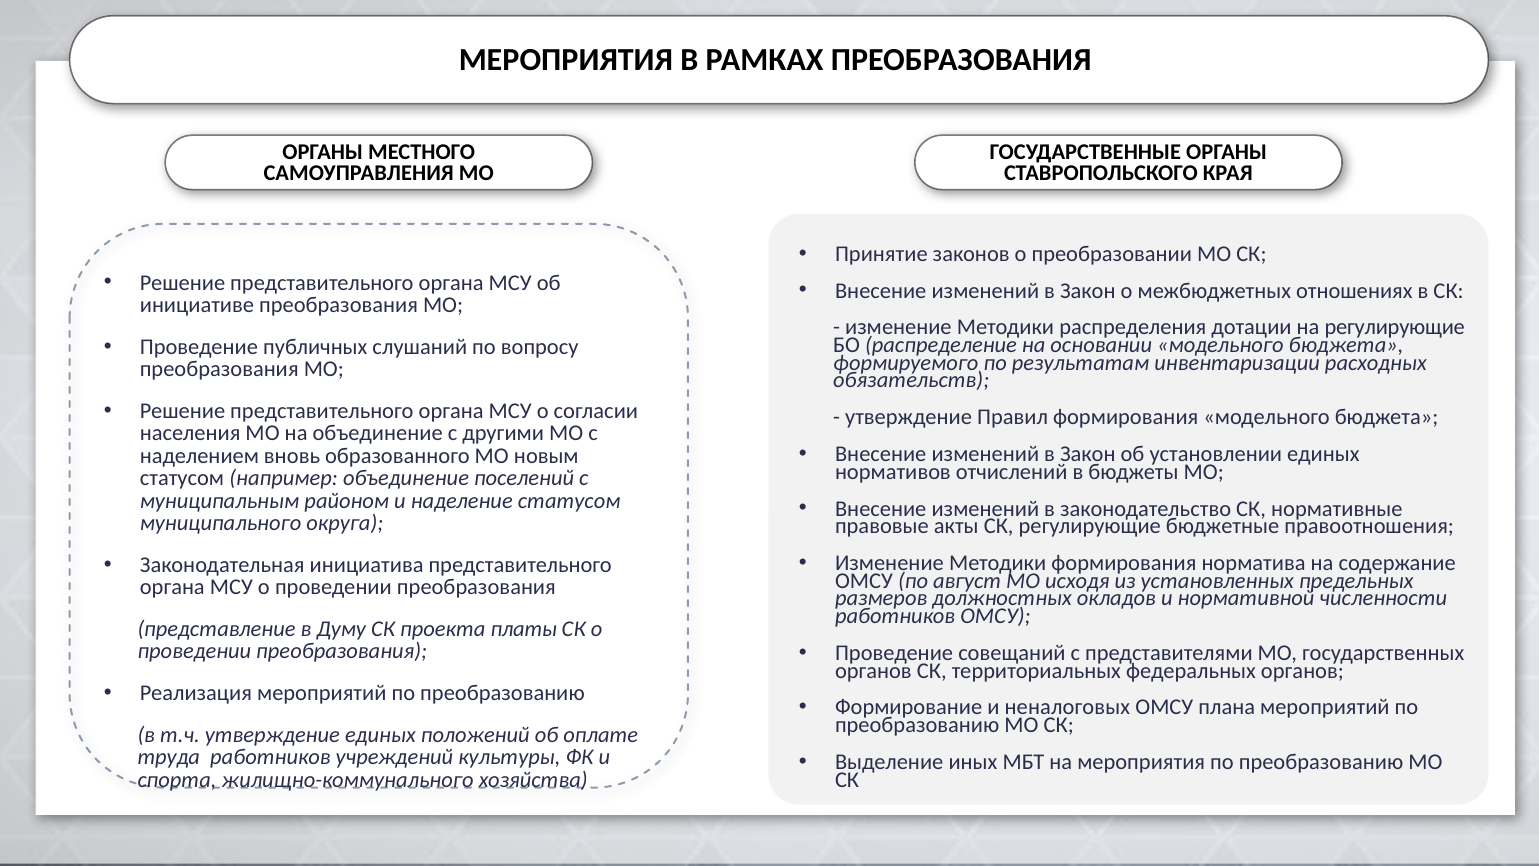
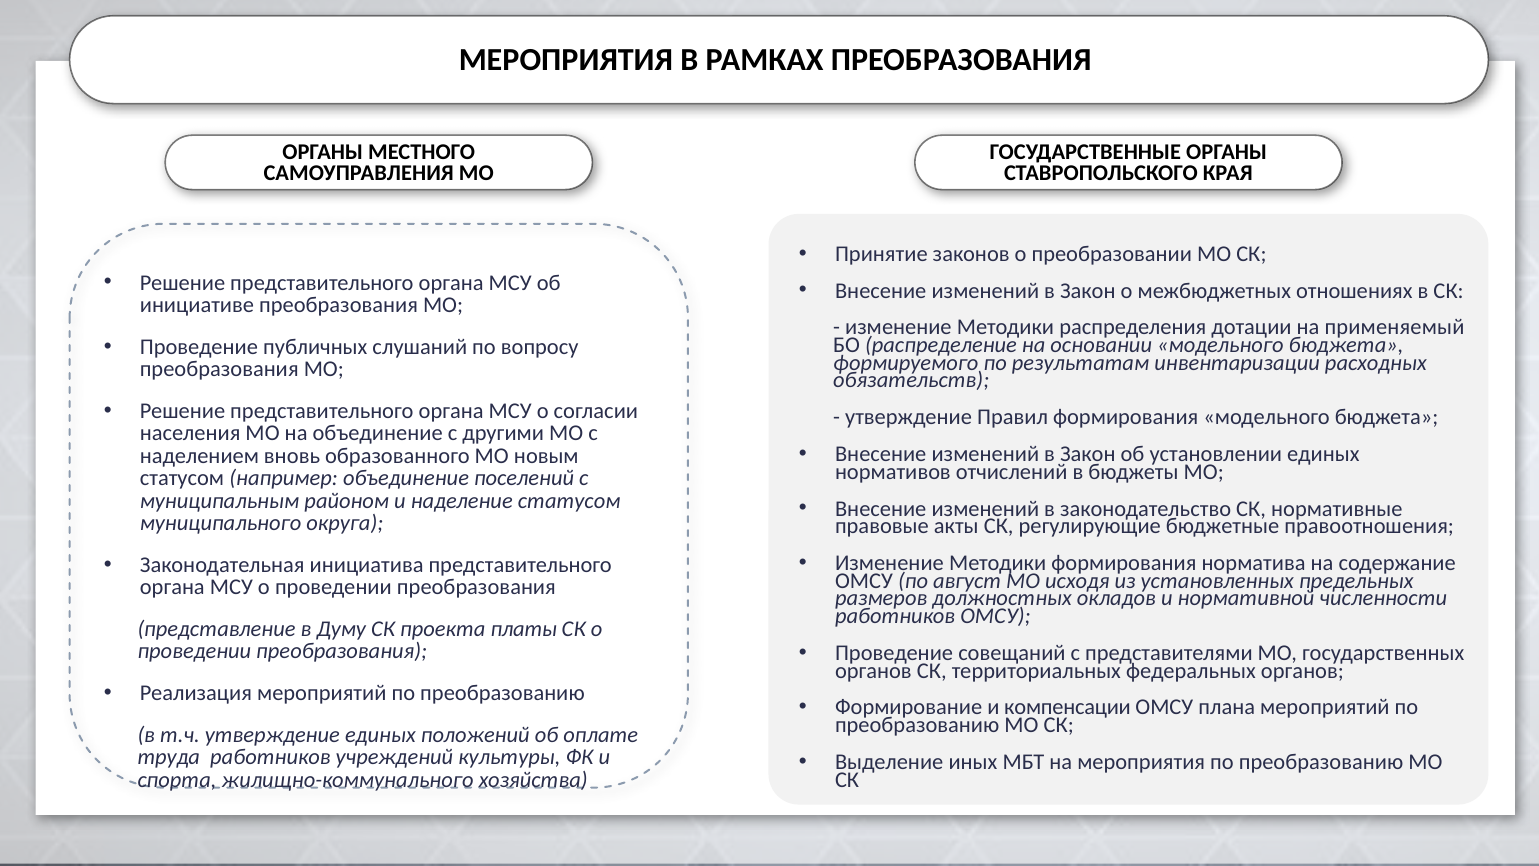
на регулирующие: регулирующие -> применяемый (1394, 327)
неналоговых: неналоговых -> компенсации (1068, 707)
